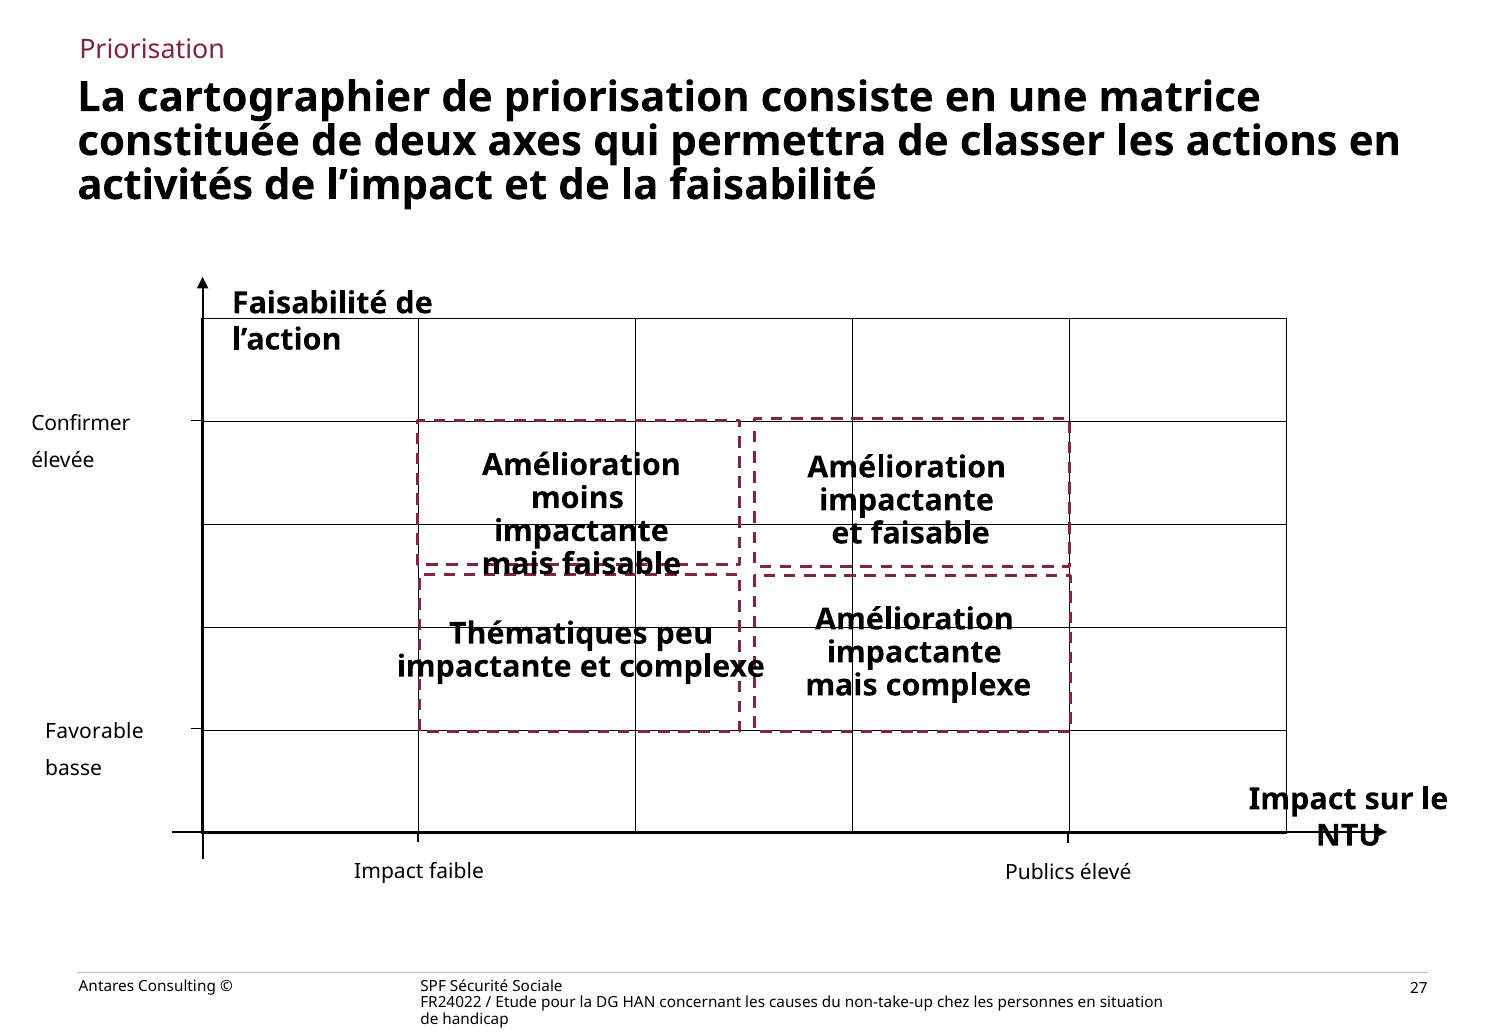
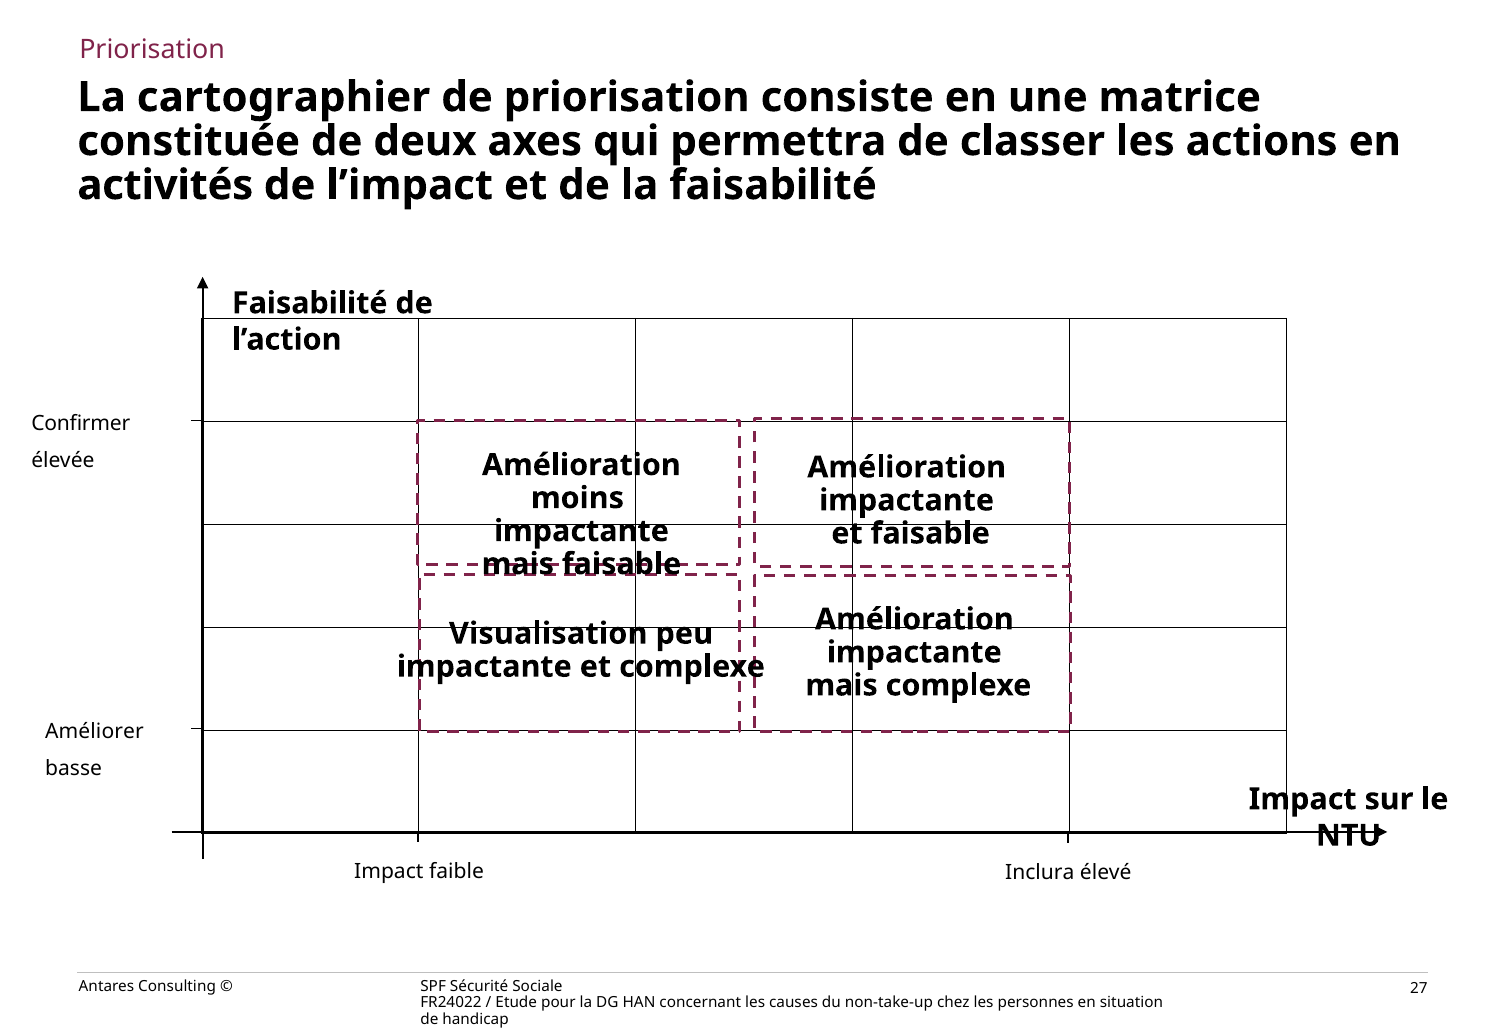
Thématiques: Thématiques -> Visualisation (548, 634)
Favorable: Favorable -> Améliorer (94, 732)
Publics: Publics -> Inclura (1040, 873)
